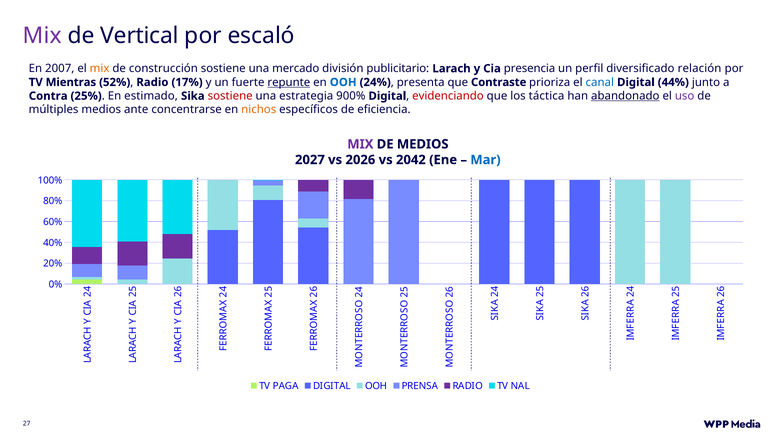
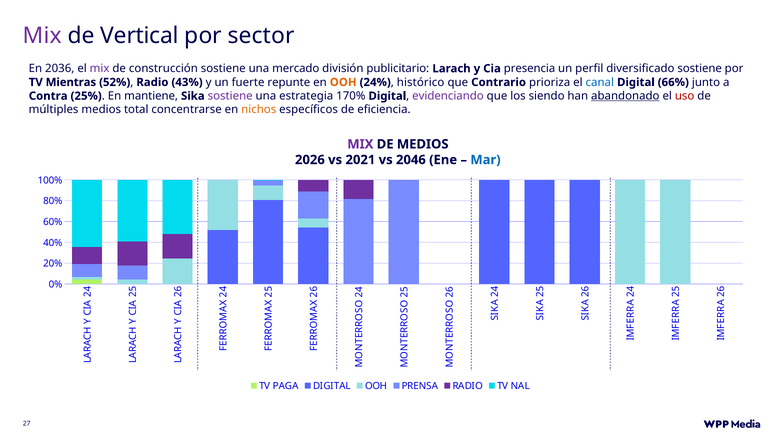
escaló: escaló -> sector (261, 36)
2007: 2007 -> 2036 (60, 69)
mix colour: orange -> purple (100, 69)
diversificado relación: relación -> sostiene (700, 69)
17%: 17% -> 43% (187, 82)
repunte underline: present -> none (289, 82)
OOH colour: blue -> orange (343, 82)
presenta: presenta -> histórico (421, 82)
Contraste: Contraste -> Contrario (499, 82)
44%: 44% -> 66% (673, 82)
estimado: estimado -> mantiene (151, 96)
sostiene colour: red -> purple (230, 96)
900%: 900% -> 170% (351, 96)
evidenciando colour: red -> purple (448, 96)
táctica: táctica -> siendo (547, 96)
uso colour: purple -> red (685, 96)
ante: ante -> total (136, 110)
2027: 2027 -> 2026 (310, 160)
2026: 2026 -> 2021 (360, 160)
2042: 2042 -> 2046 (411, 160)
